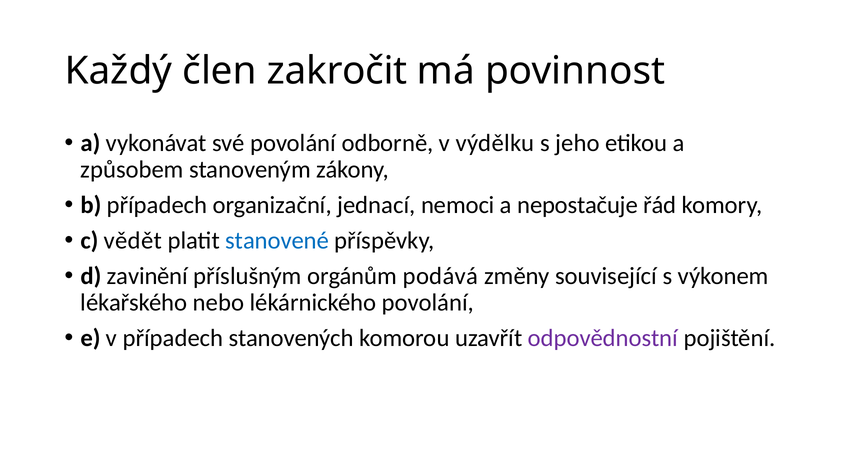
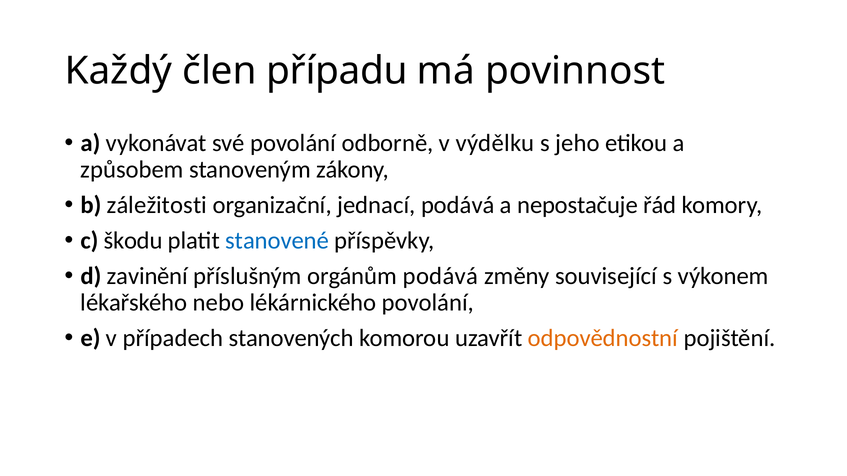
zakročit: zakročit -> případu (337, 71)
b případech: případech -> záležitosti (157, 205)
jednací nemoci: nemoci -> podává (458, 205)
vědět: vědět -> škodu (133, 241)
odpovědnostní colour: purple -> orange (603, 339)
